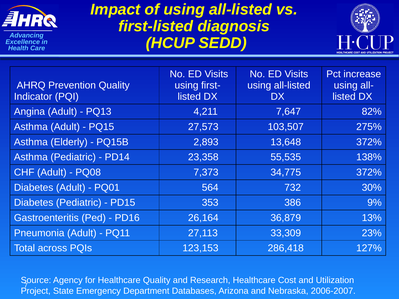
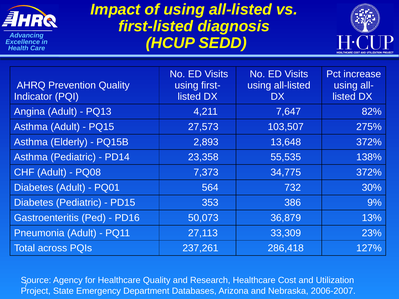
26,164: 26,164 -> 50,073 (203, 218)
123,153: 123,153 -> 237,261 (200, 248)
